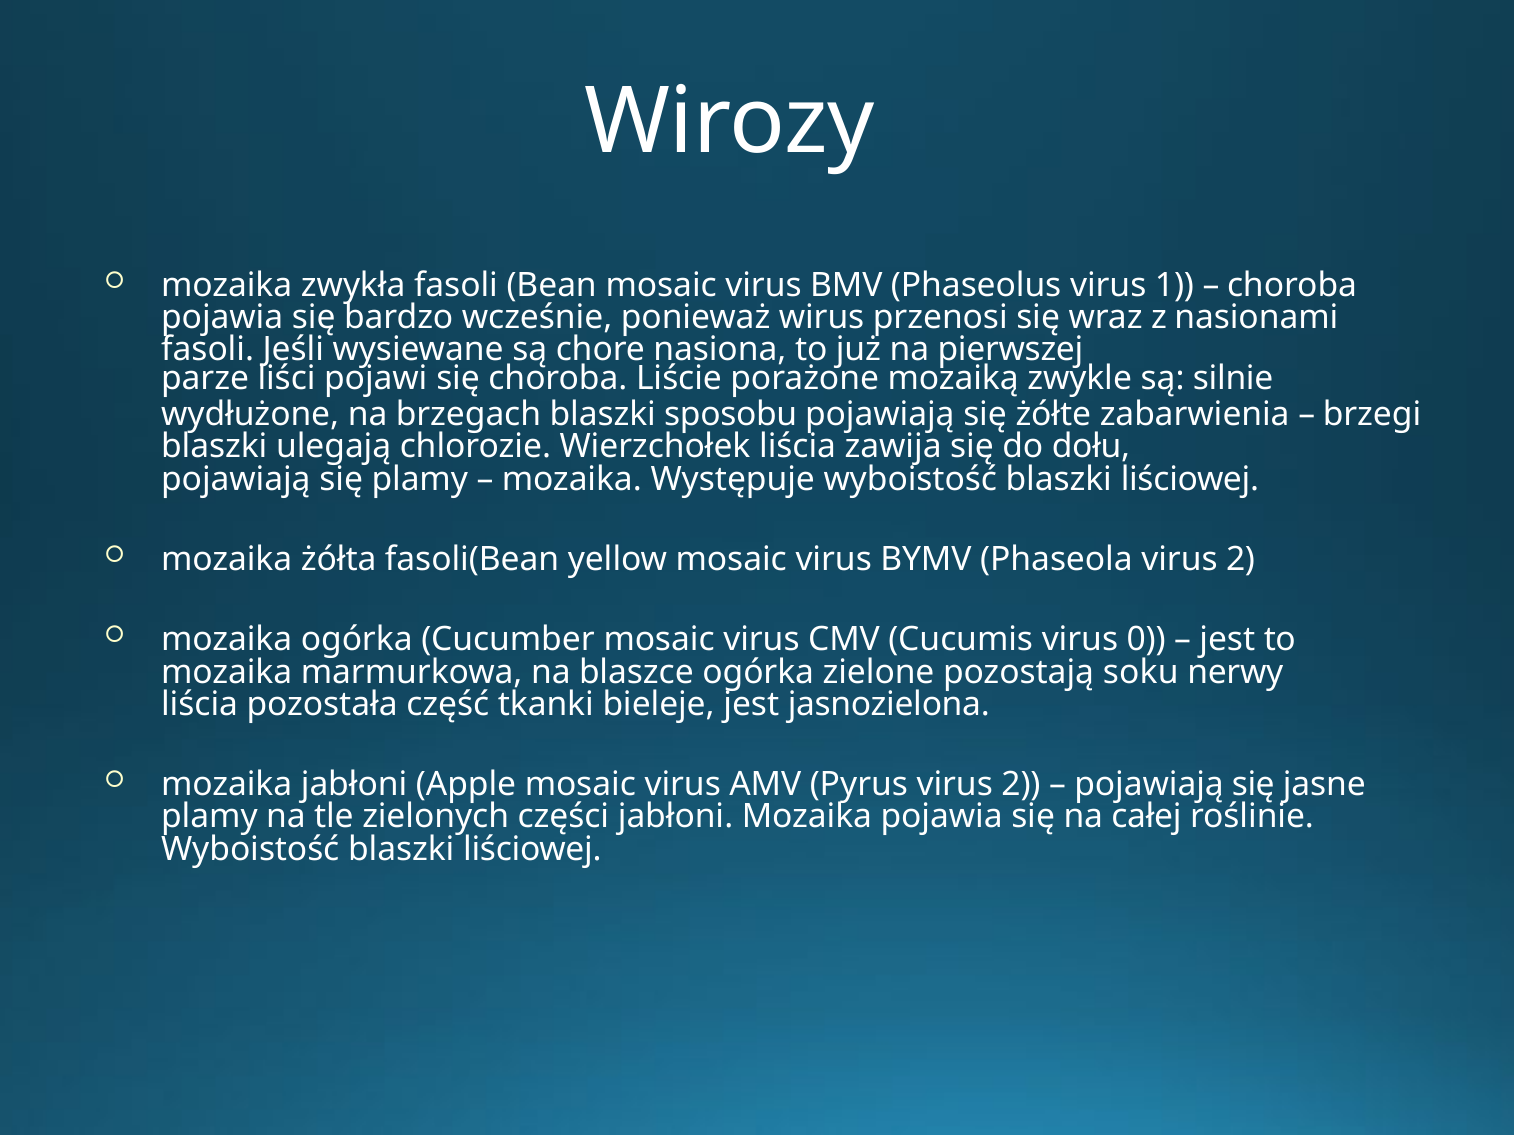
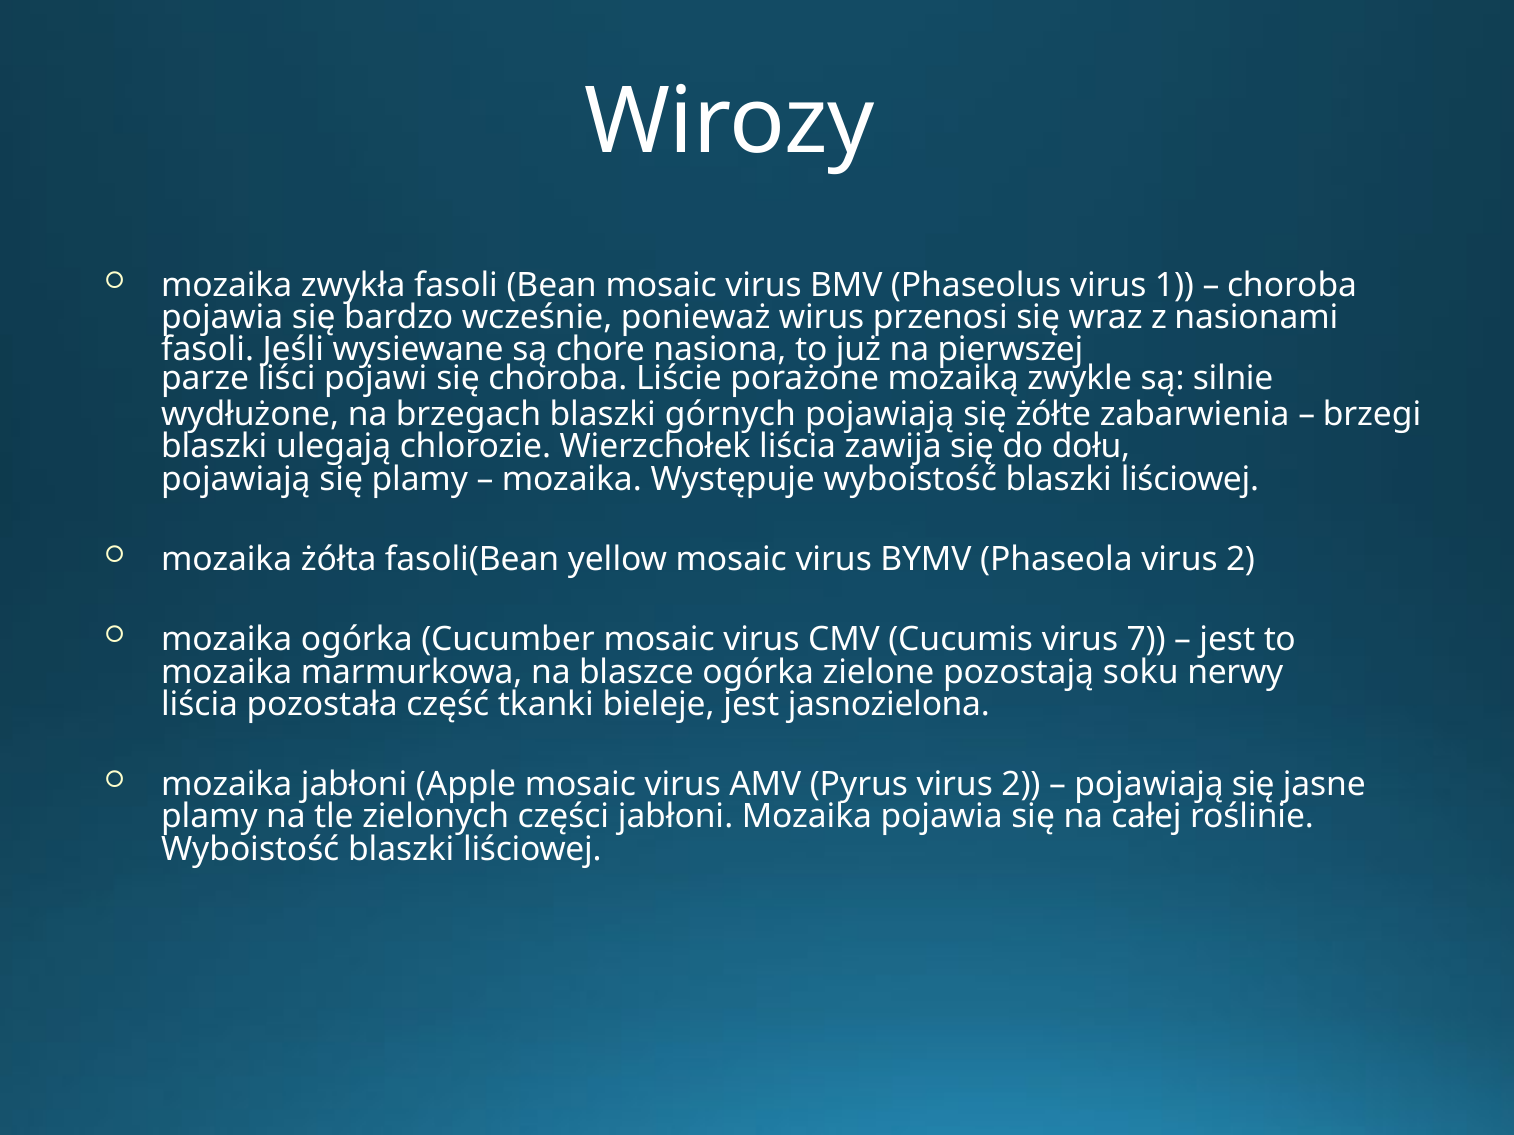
sposobu: sposobu -> górnych (730, 414)
0: 0 -> 7 (1146, 640)
